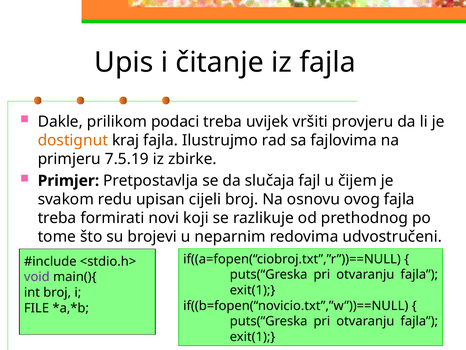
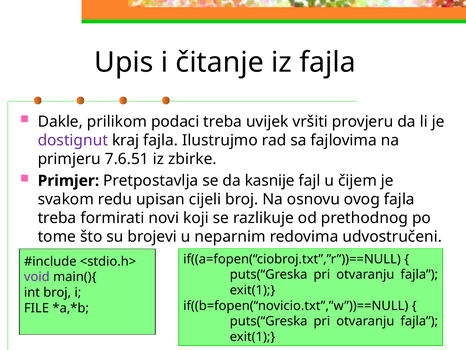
dostignut colour: orange -> purple (73, 140)
7.5.19: 7.5.19 -> 7.6.51 (127, 159)
slučaja: slučaja -> kasnije (270, 181)
